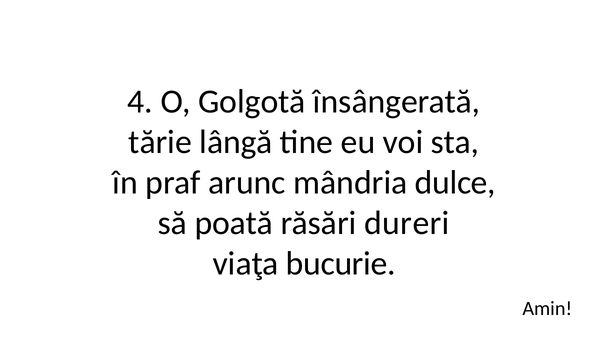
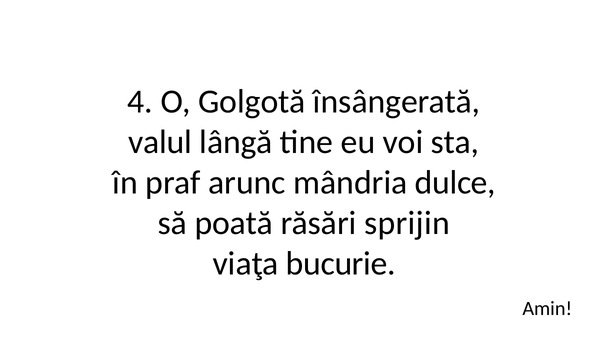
tărie: tărie -> valul (160, 142)
dureri: dureri -> sprijin (407, 223)
